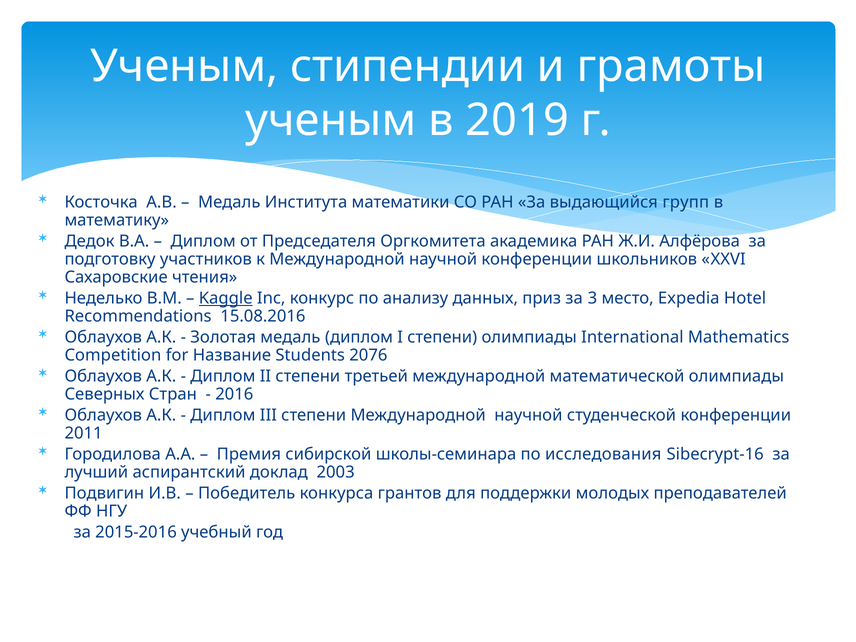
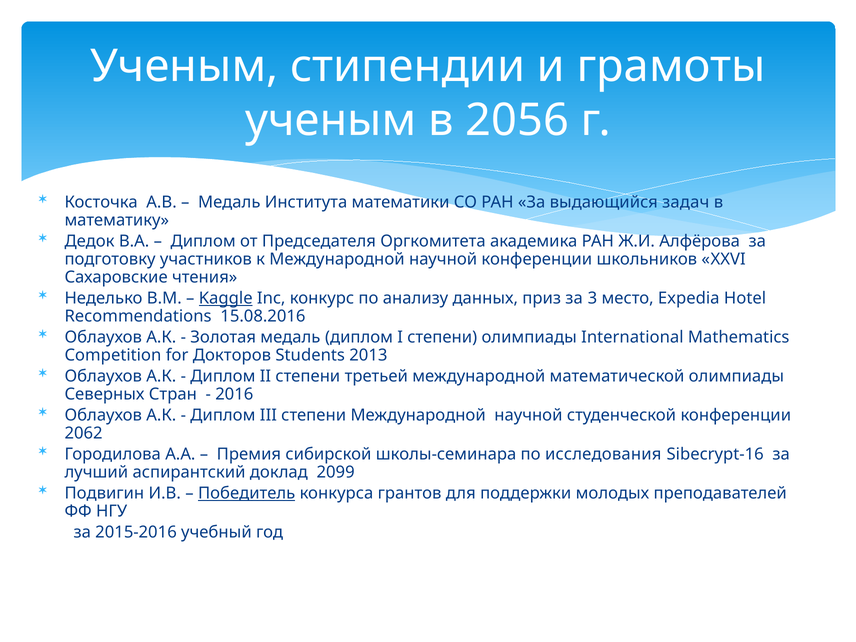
2019: 2019 -> 2056 (517, 121)
групп: групп -> задач (686, 202)
Название: Название -> Докторов (232, 355)
2076: 2076 -> 2013 (368, 355)
2011: 2011 -> 2062 (84, 433)
2003: 2003 -> 2099 (336, 472)
Победитель underline: none -> present (247, 493)
